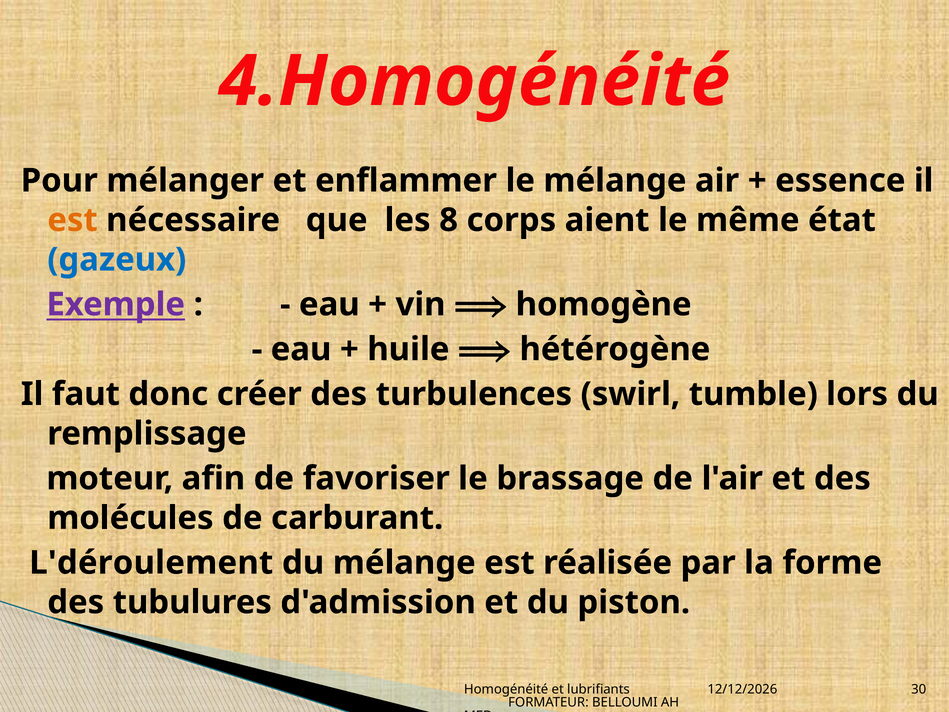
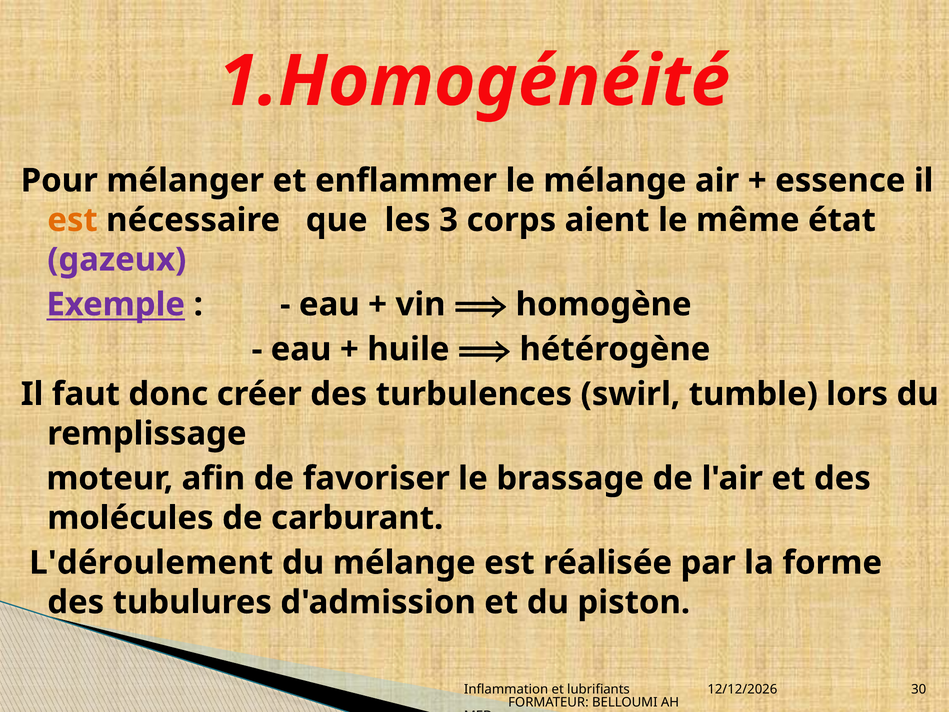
4.Homogénéité: 4.Homogénéité -> 1.Homogénéité (474, 81)
8: 8 -> 3 (449, 220)
gazeux colour: blue -> purple (117, 260)
Homogénéité: Homogénéité -> Inflammation (506, 689)
